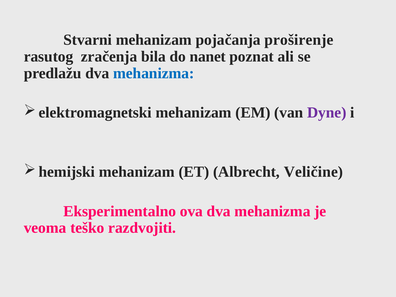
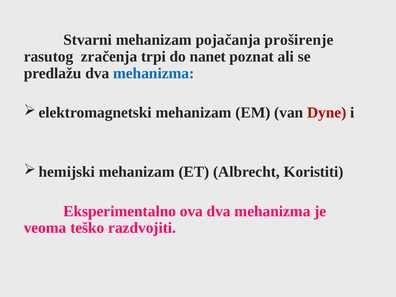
bila: bila -> trpi (154, 57)
Dyne colour: purple -> red (327, 113)
Veličine: Veličine -> Koristiti (314, 172)
